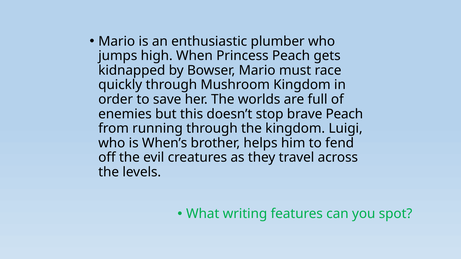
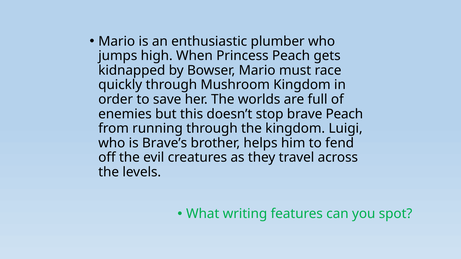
When’s: When’s -> Brave’s (165, 143)
